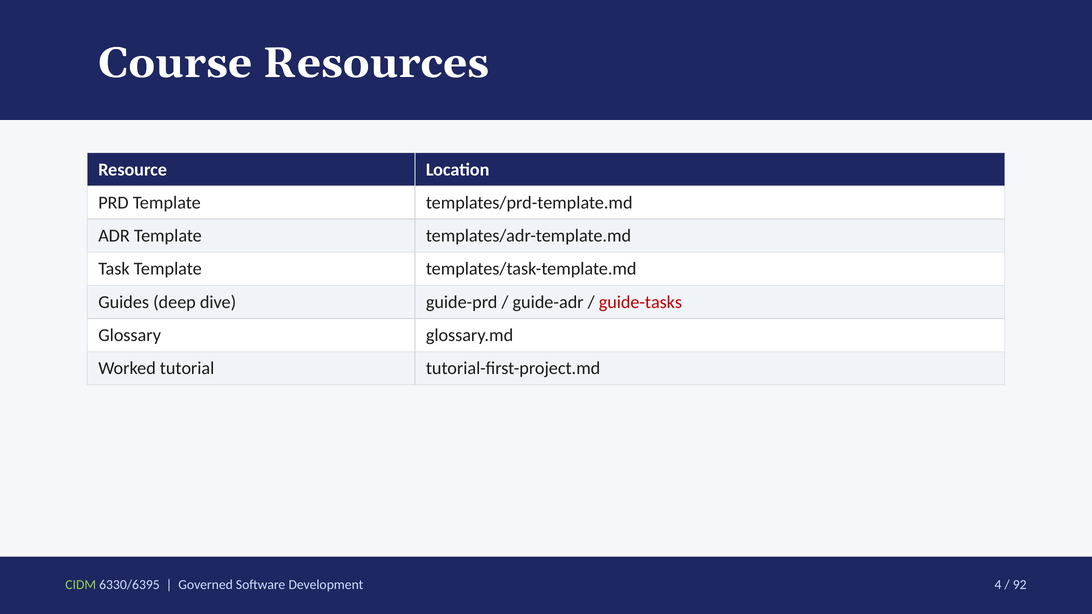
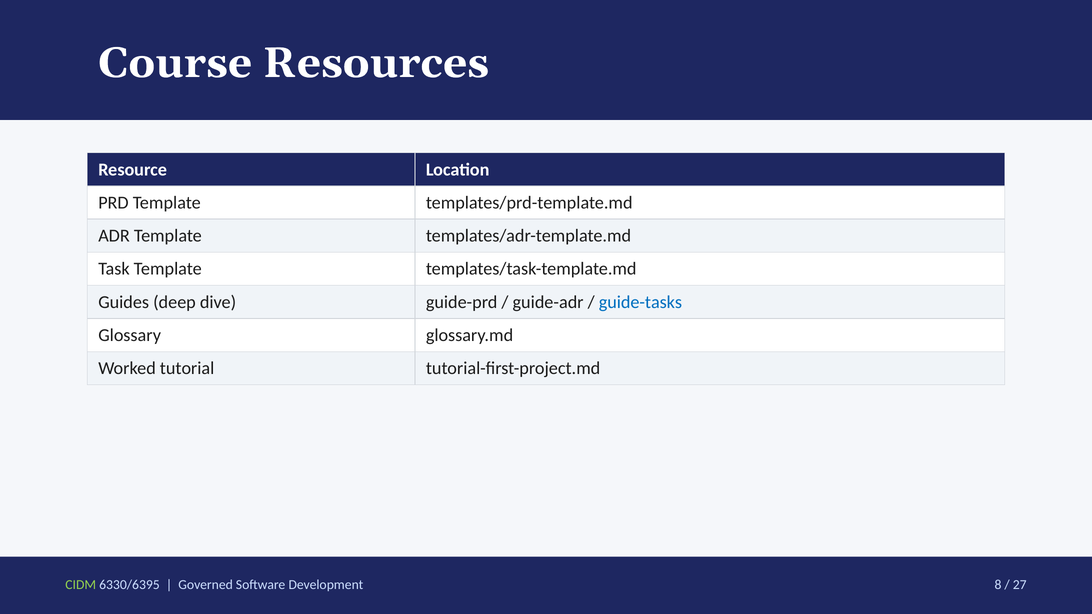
guide-tasks colour: red -> blue (640, 302)
4: 4 -> 8 (998, 585)
92: 92 -> 27 (1020, 585)
